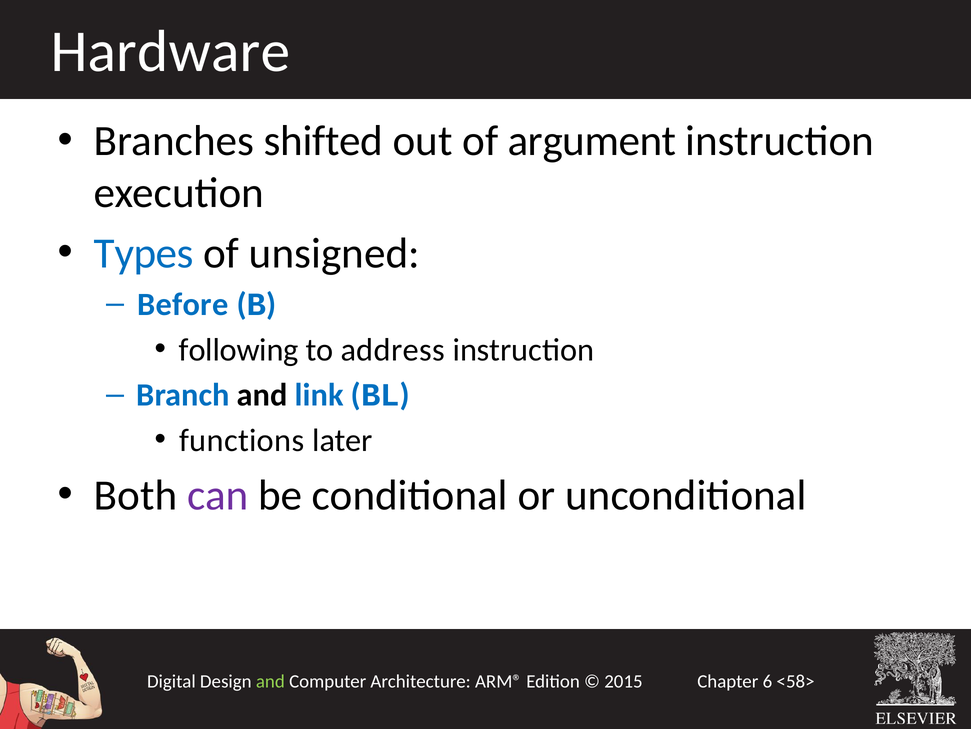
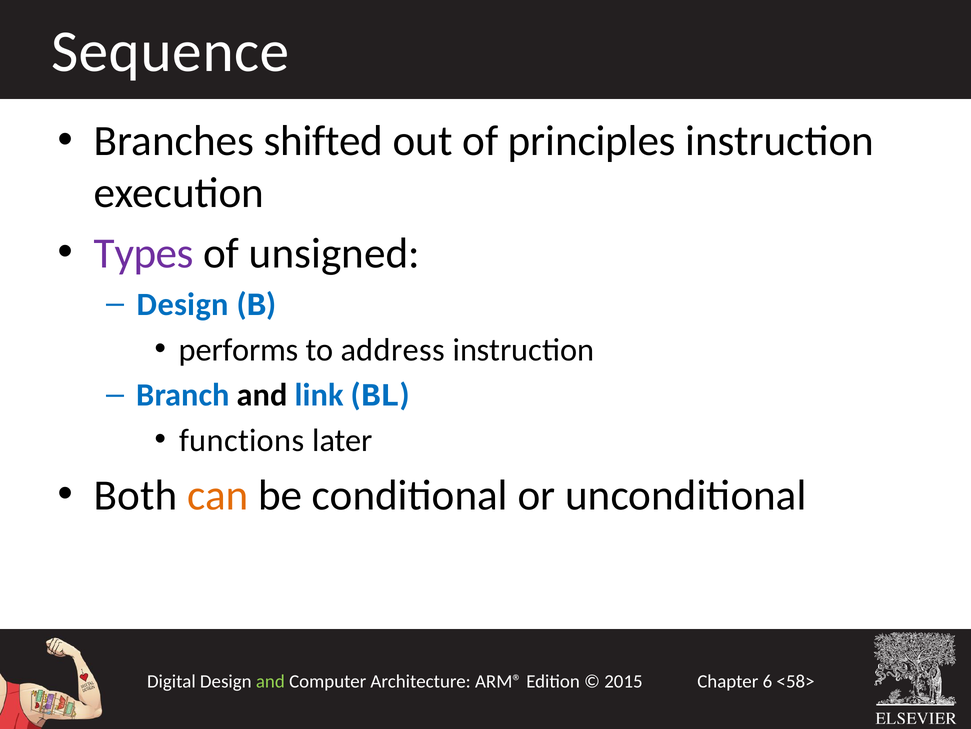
Hardware: Hardware -> Sequence (170, 52)
argument: argument -> principles (592, 141)
Types colour: blue -> purple (144, 253)
Before: Before -> Design (183, 304)
following: following -> performs (239, 350)
can colour: purple -> orange (218, 495)
